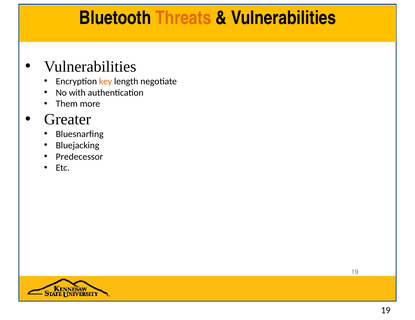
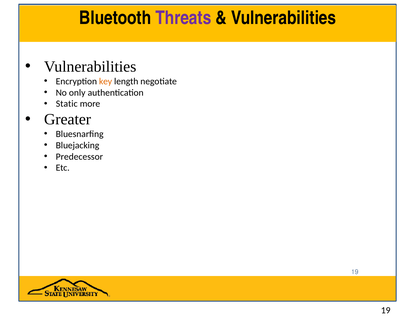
Threats colour: orange -> purple (183, 18)
with: with -> only (77, 93)
Them: Them -> Static (67, 104)
